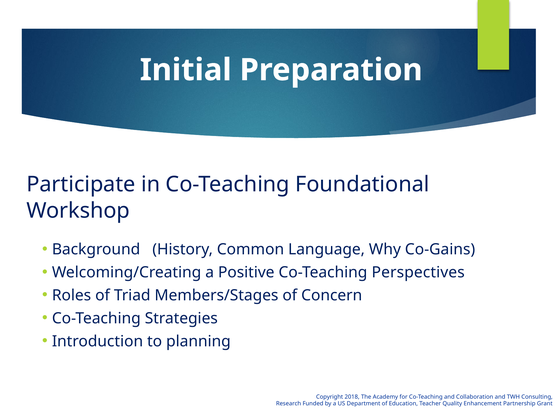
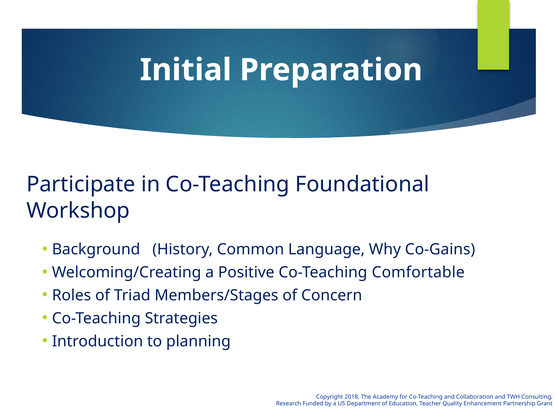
Perspectives: Perspectives -> Comfortable (418, 273)
